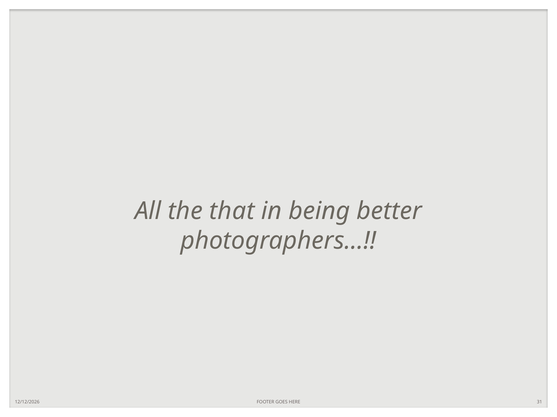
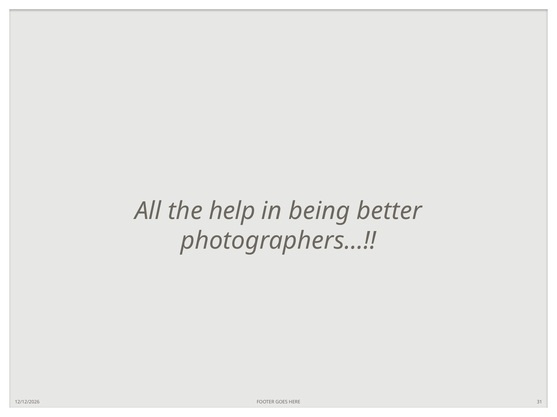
that: that -> help (232, 212)
